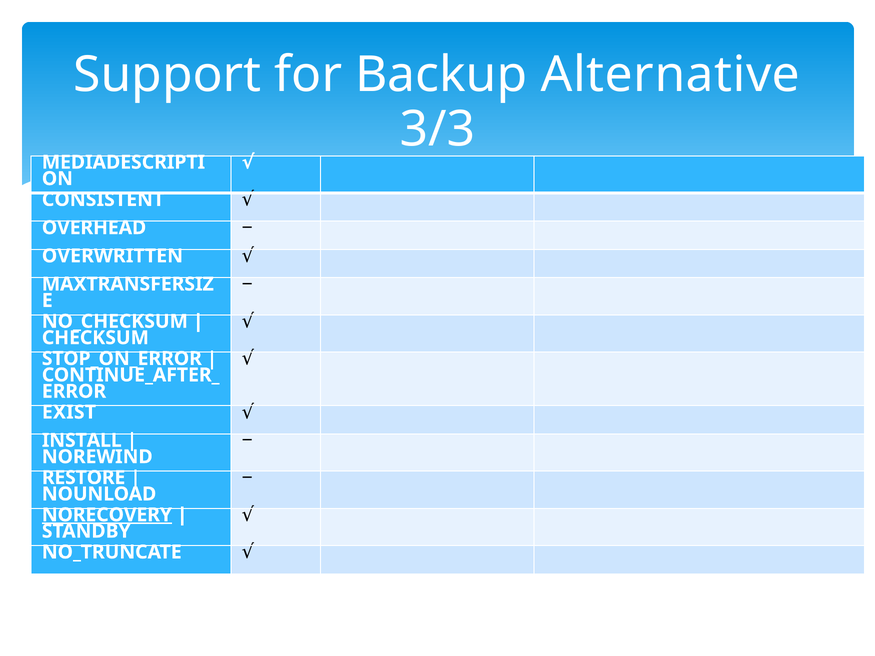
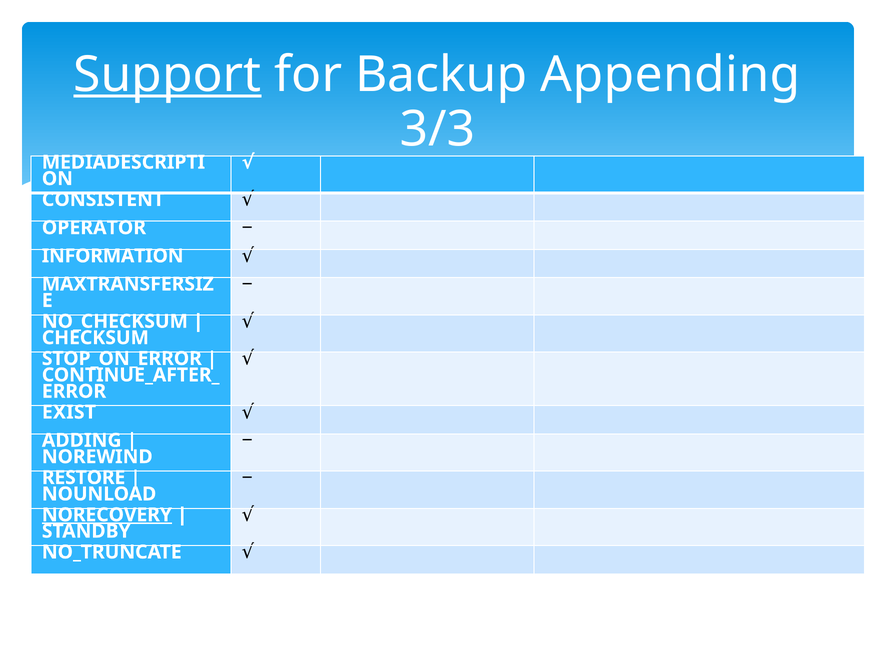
Support underline: none -> present (167, 75)
Alternative: Alternative -> Appending (670, 75)
OVERHEAD: OVERHEAD -> OPERATOR (94, 228)
OVERWRITTEN: OVERWRITTEN -> INFORMATION (113, 256)
INSTALL: INSTALL -> ADDING (82, 441)
